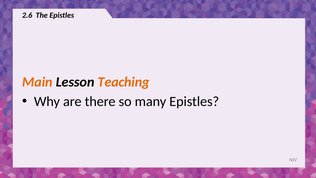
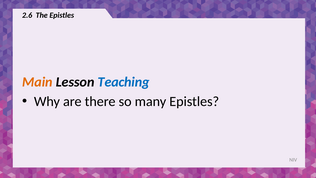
Teaching colour: orange -> blue (124, 82)
